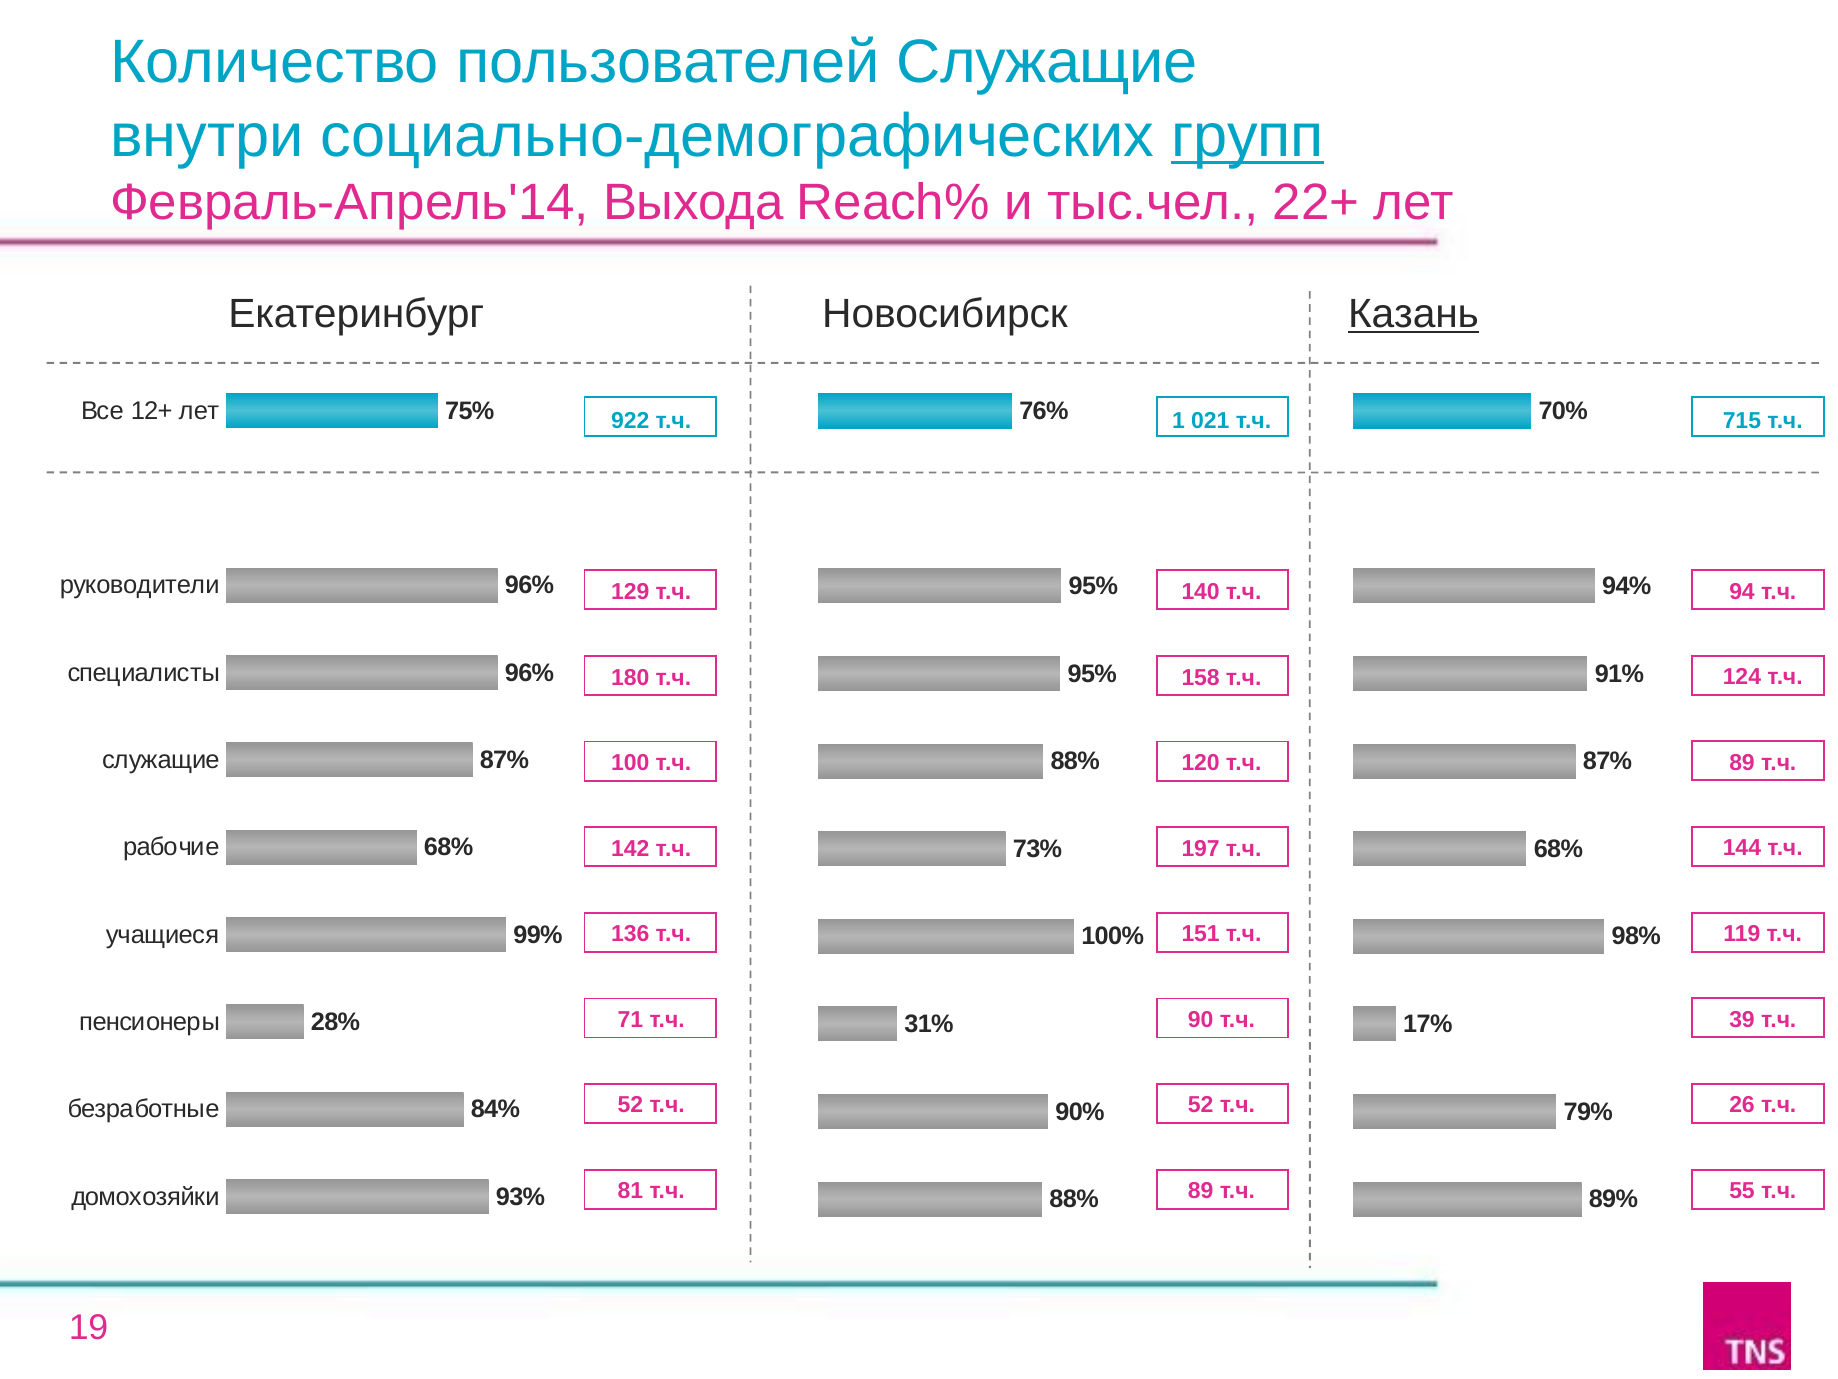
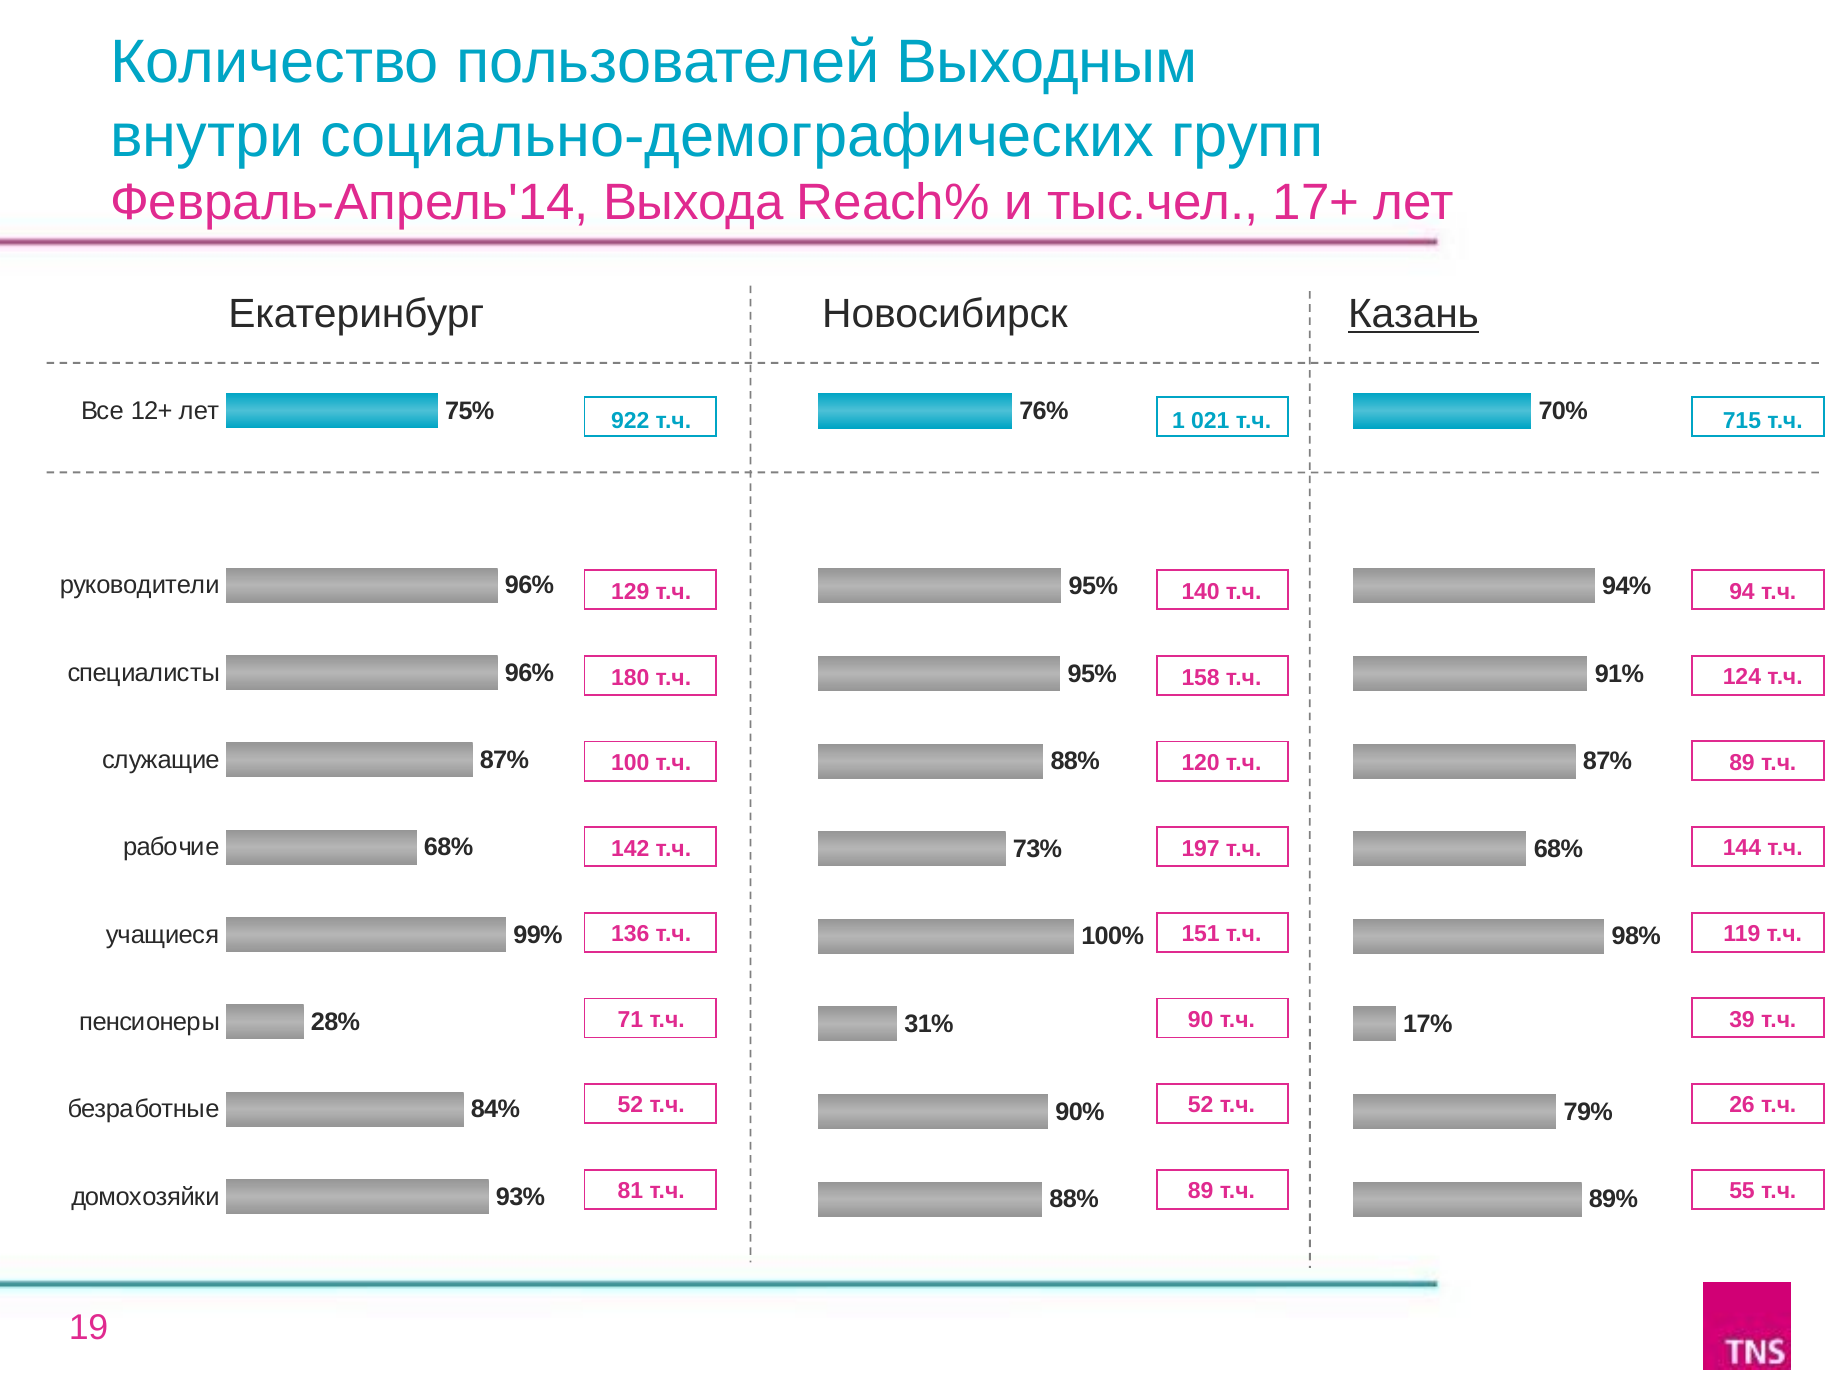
пользователей Служащие: Служащие -> Выходным (1047, 62)
групп underline: present -> none (1248, 136)
22+: 22+ -> 17+ (1316, 203)
